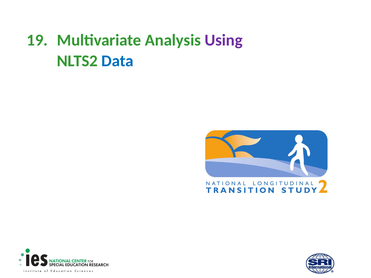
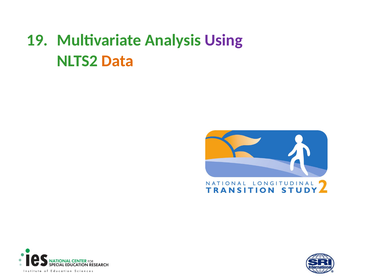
Data colour: blue -> orange (118, 61)
